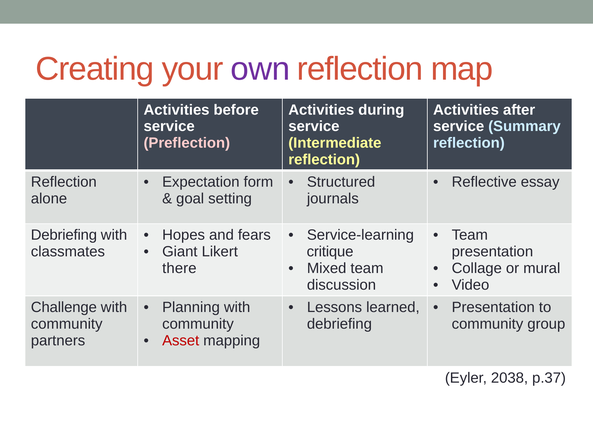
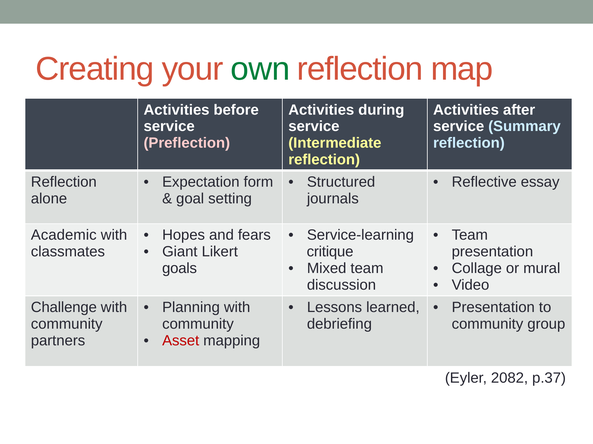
own colour: purple -> green (260, 69)
Debriefing: Debriefing -> Academic (64, 236)
there: there -> goals (180, 269)
2038: 2038 -> 2082 (510, 379)
